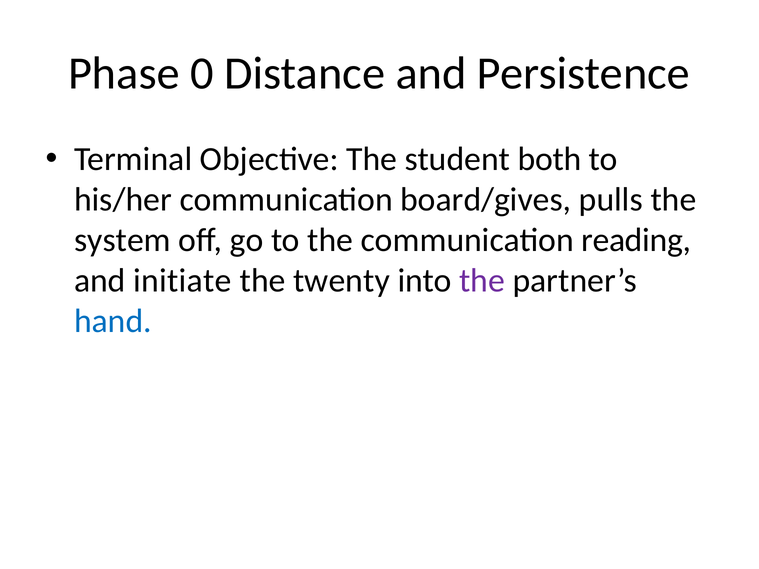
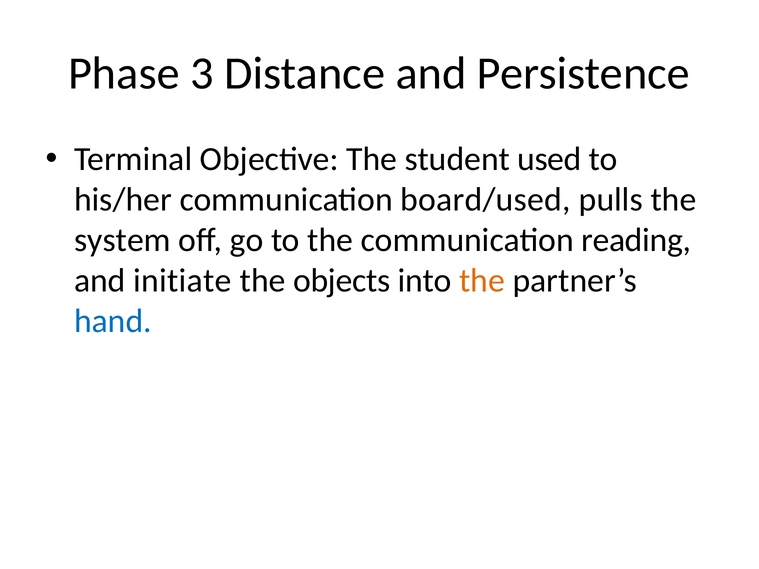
0: 0 -> 3 (202, 73)
both: both -> used (549, 159)
board/gives: board/gives -> board/used (486, 200)
twenty: twenty -> objects (342, 281)
the colour: purple -> orange (482, 281)
